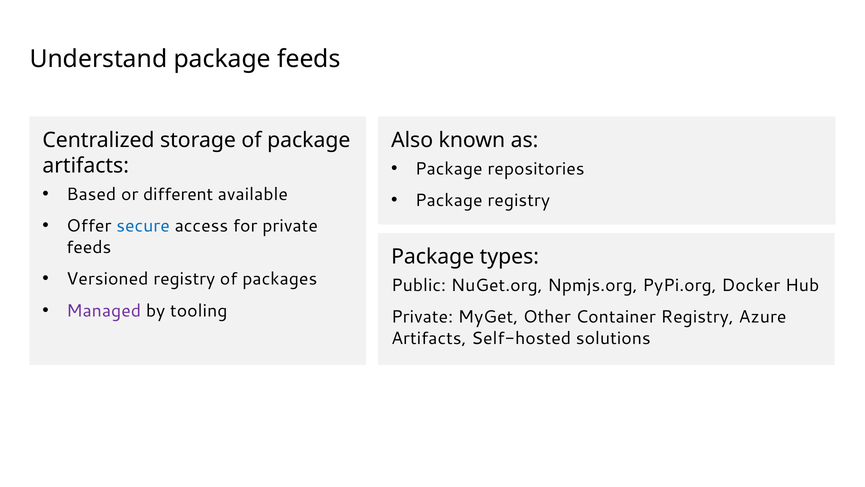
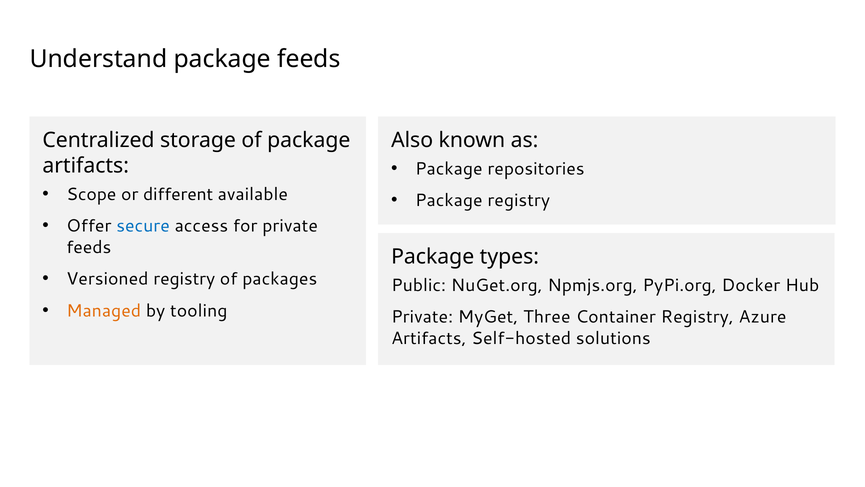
Based: Based -> Scope (91, 194)
Managed colour: purple -> orange (104, 311)
Other: Other -> Three (547, 317)
